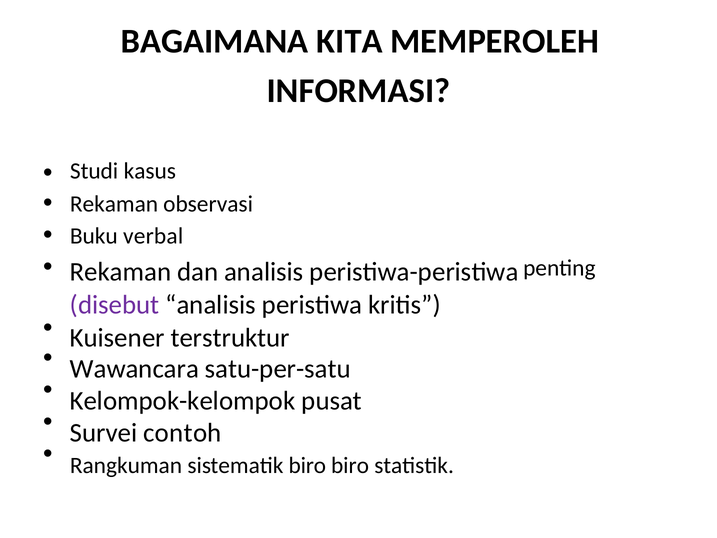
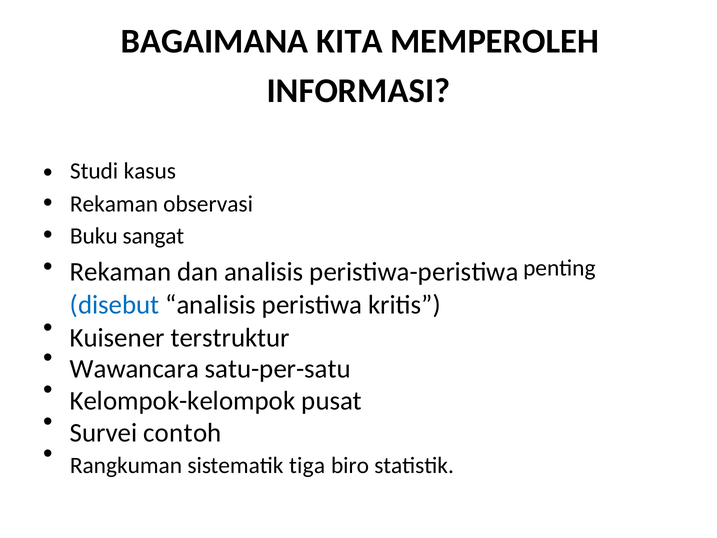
verbal: verbal -> sangat (153, 236)
disebut colour: purple -> blue (115, 305)
sistematik biro: biro -> tiga (307, 465)
